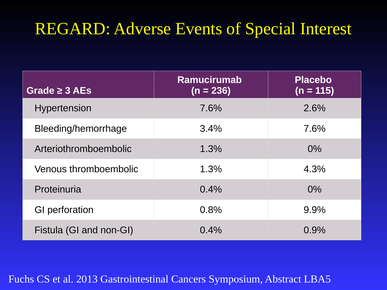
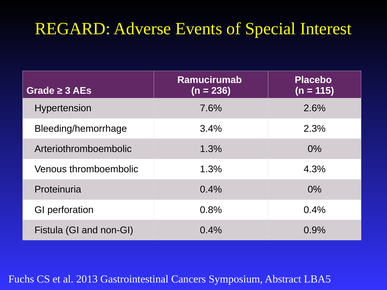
3.4% 7.6%: 7.6% -> 2.3% (315, 129)
0.8% 9.9%: 9.9% -> 0.4% (315, 210)
